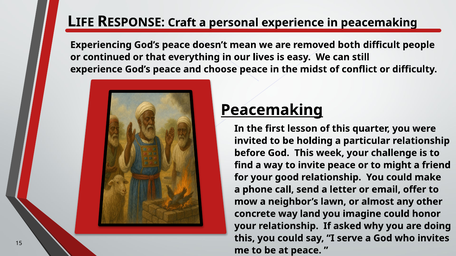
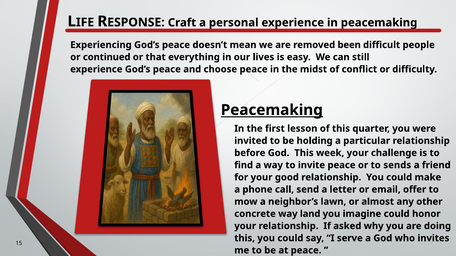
both: both -> been (349, 45)
might: might -> sends (397, 165)
